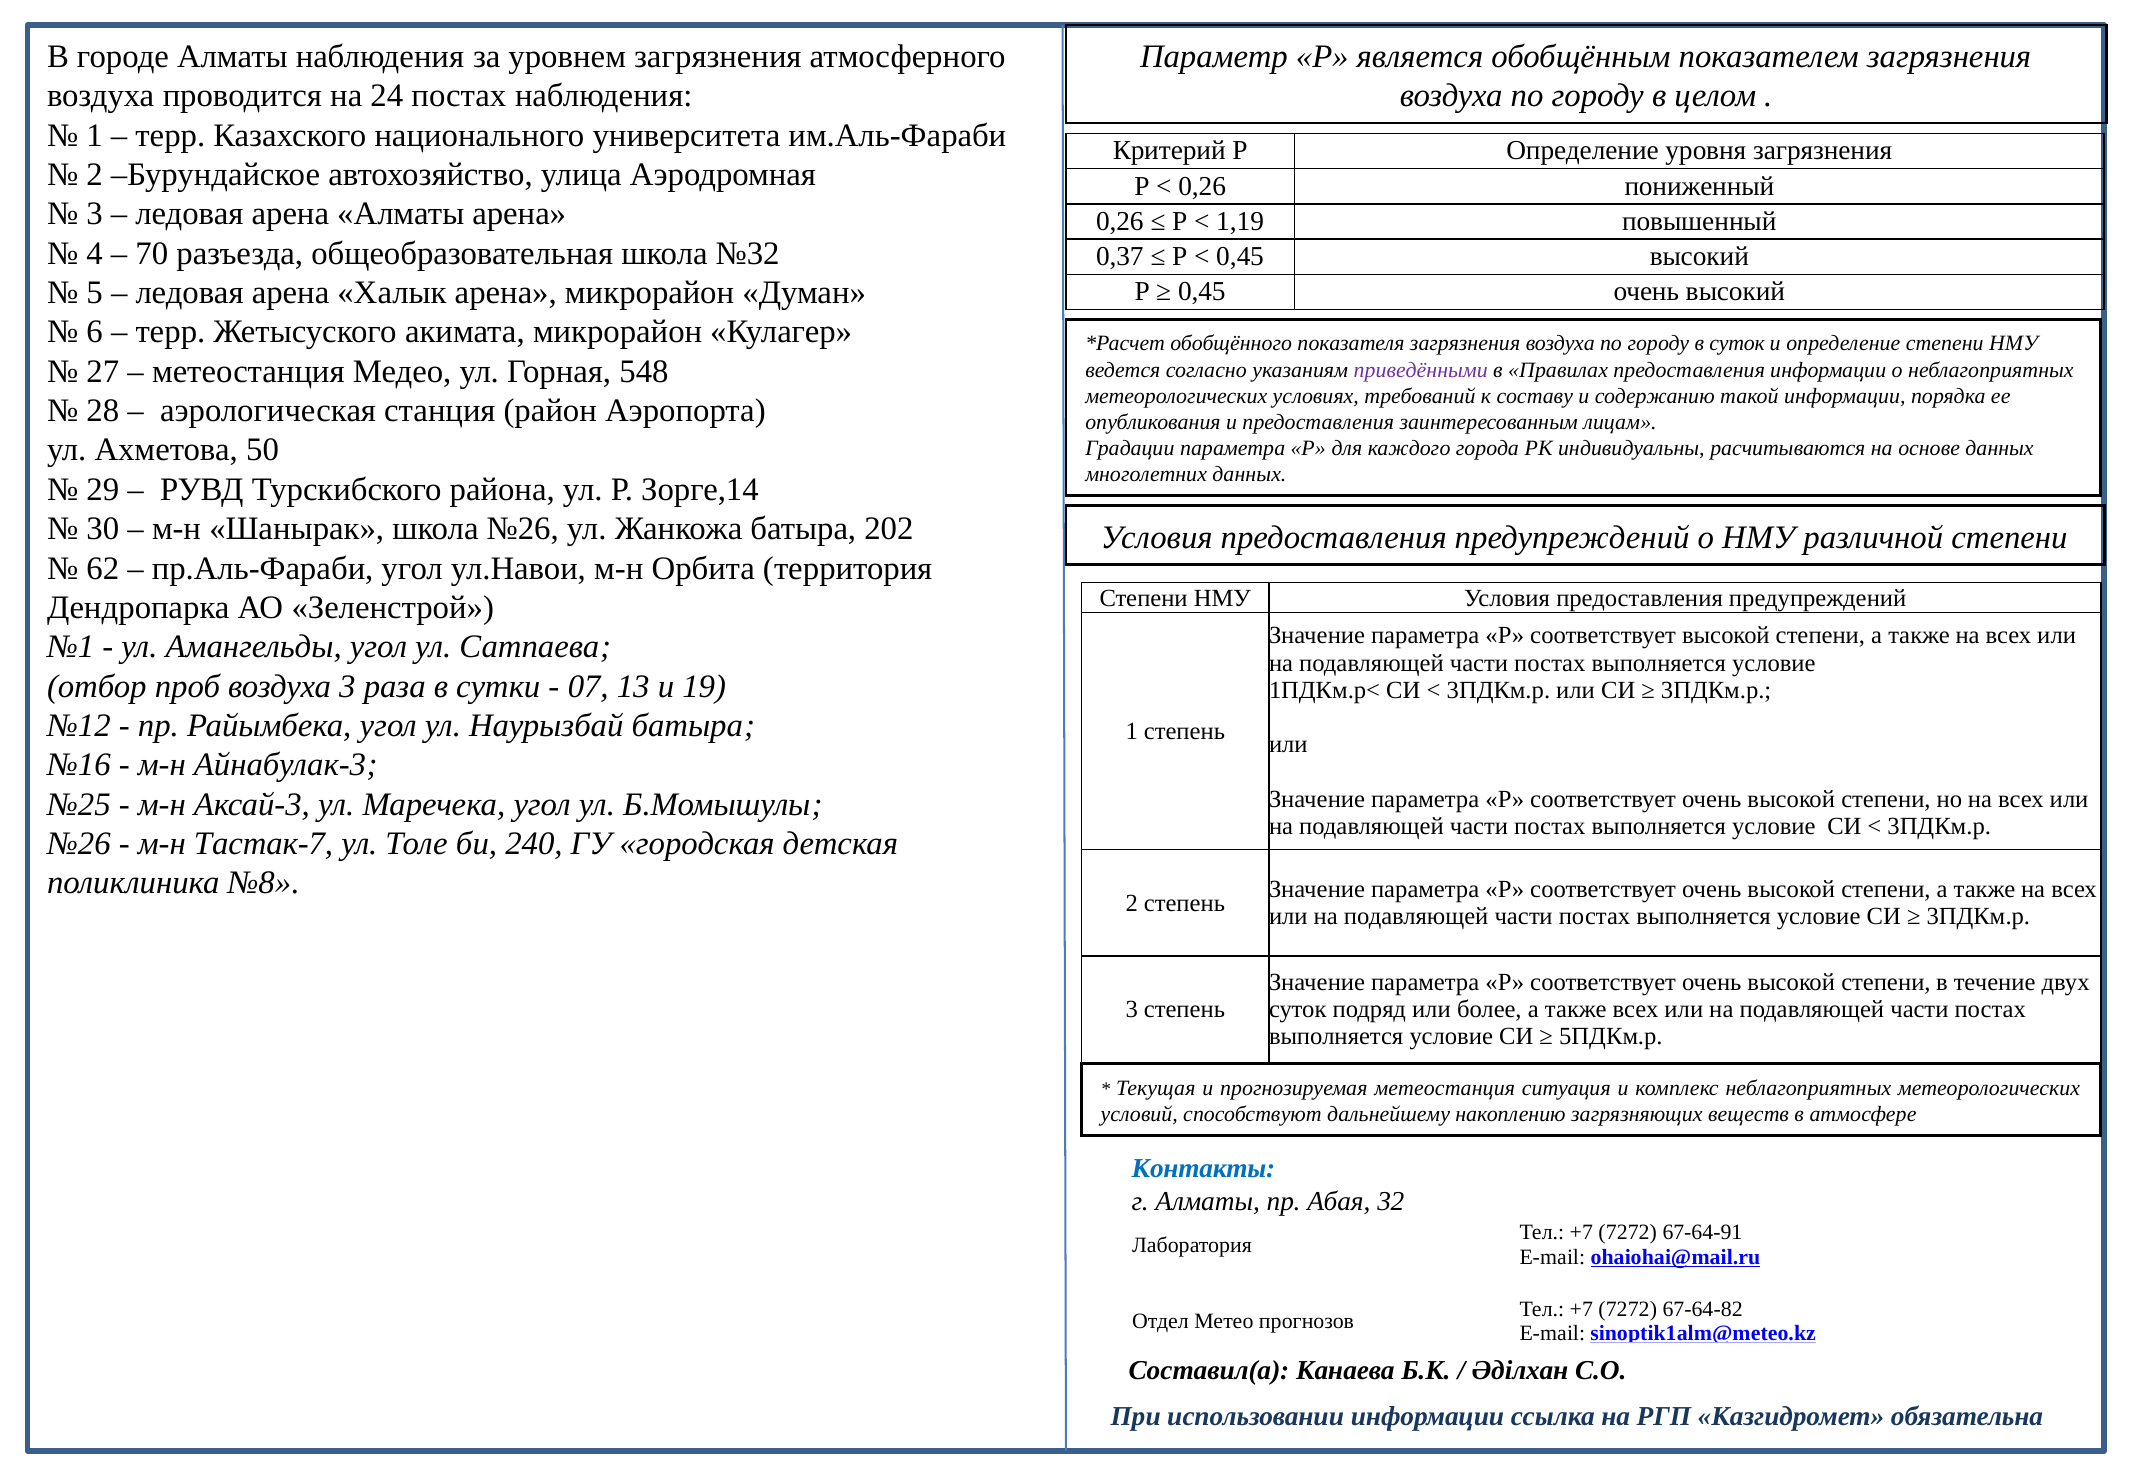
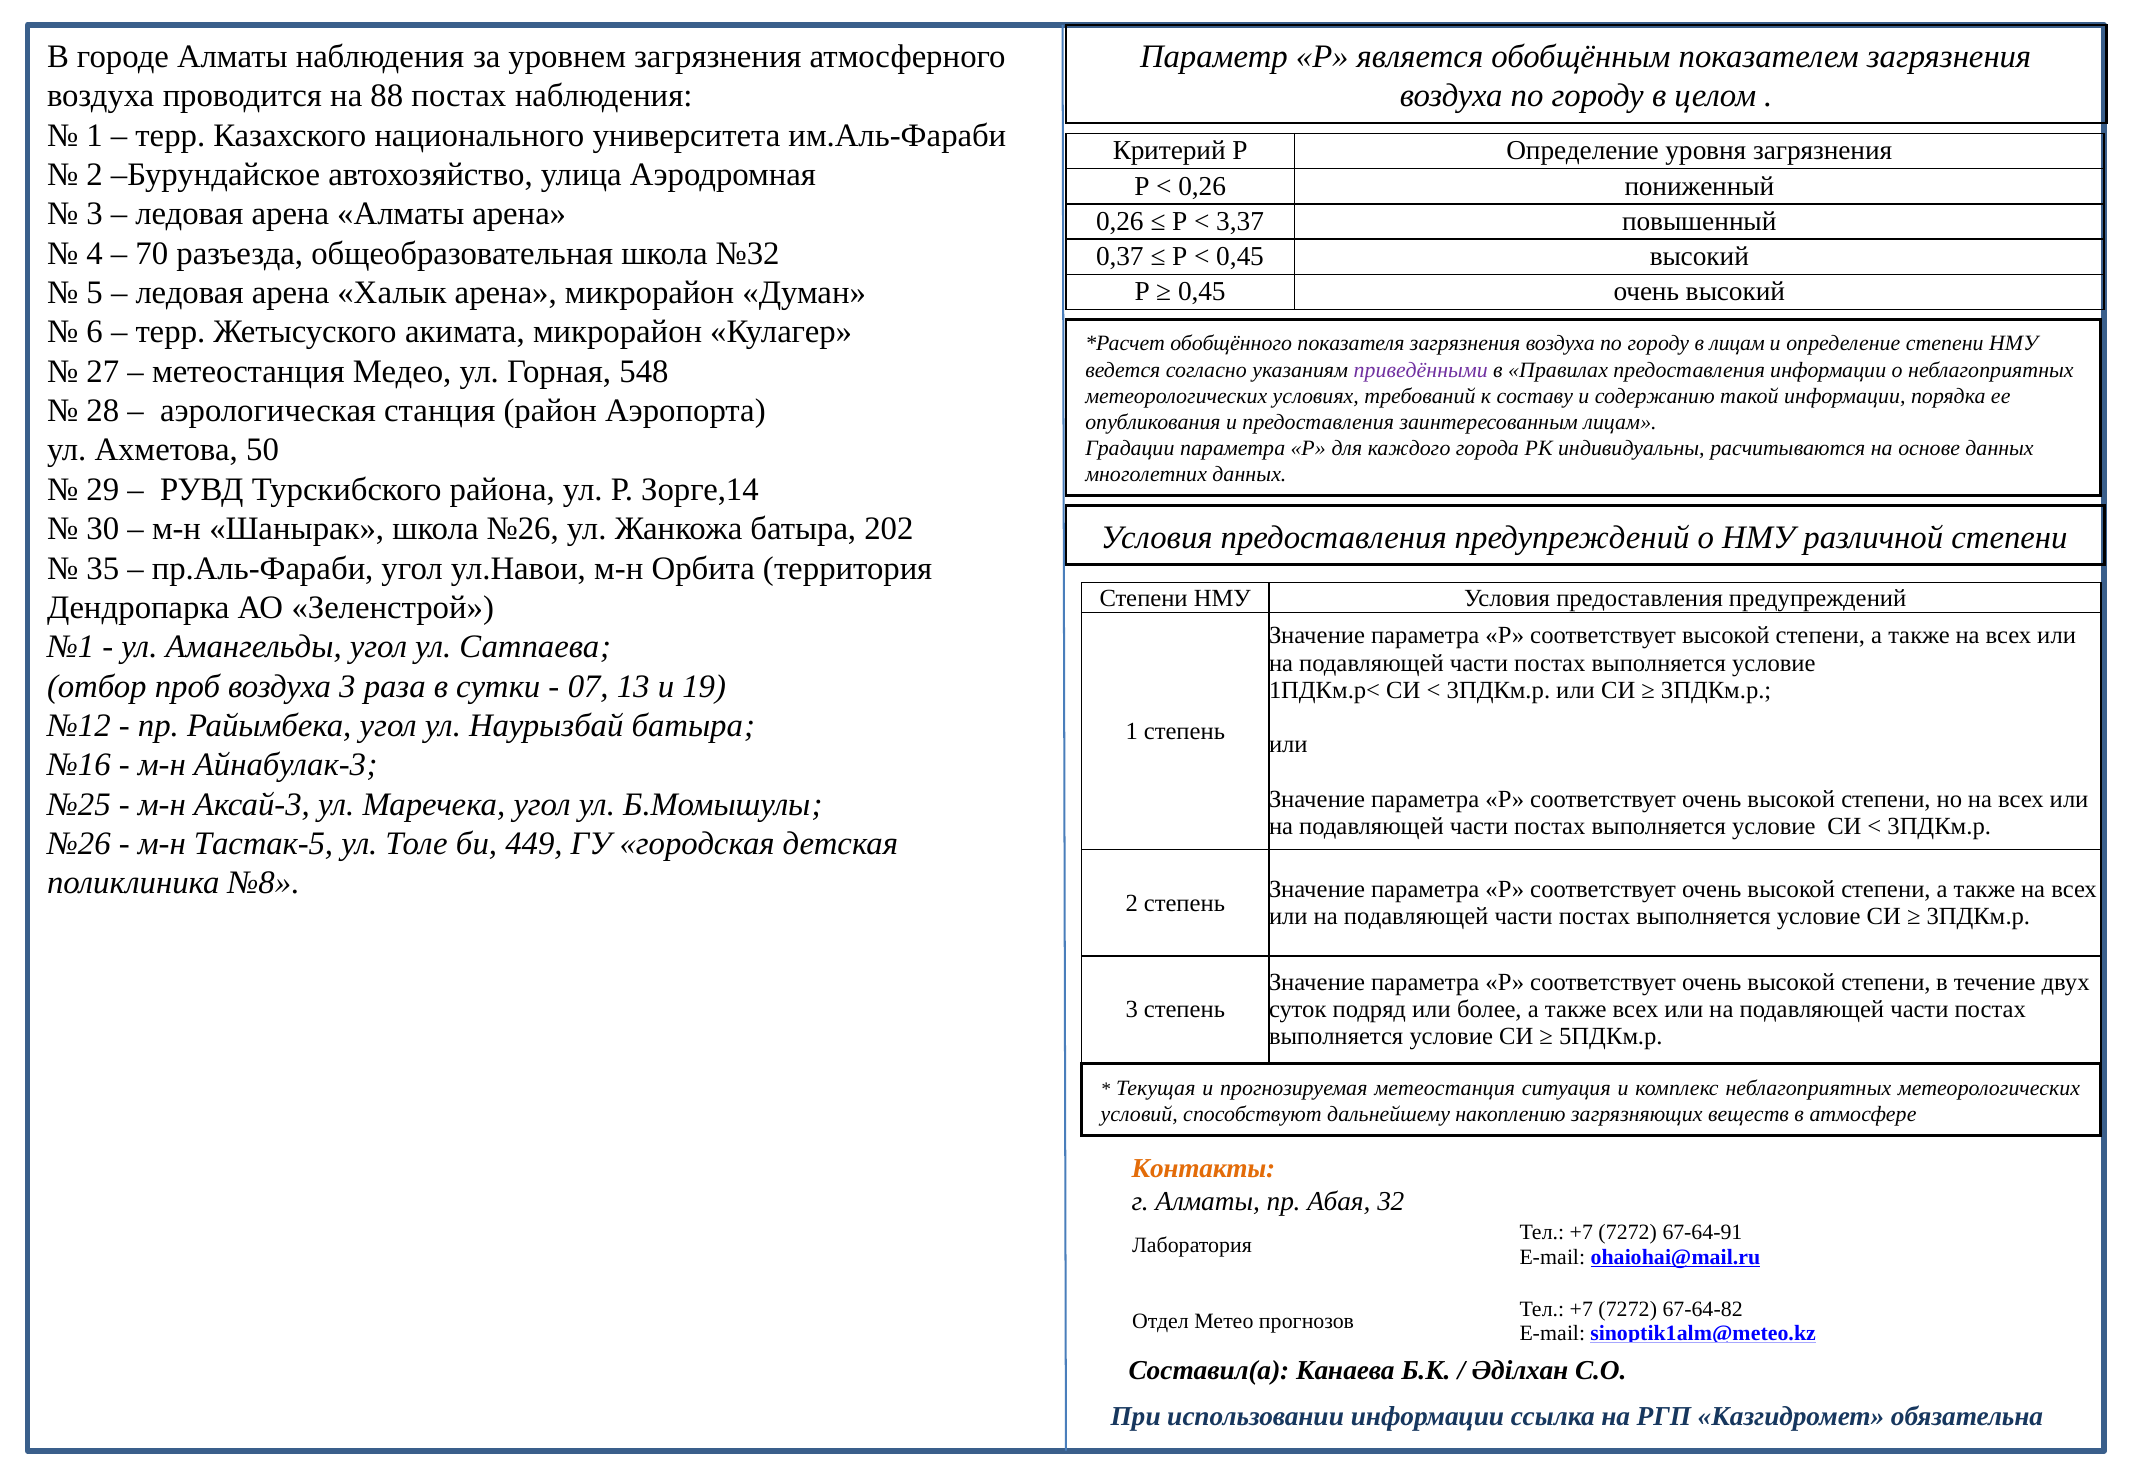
24: 24 -> 88 (387, 96)
1,19: 1,19 -> 3,37 (1240, 221)
в суток: суток -> лицам (1737, 344)
62: 62 -> 35 (103, 568)
Тастак-7: Тастак-7 -> Тастак-5 (264, 844)
240: 240 -> 449 (534, 844)
Контакты colour: blue -> orange (1203, 1169)
